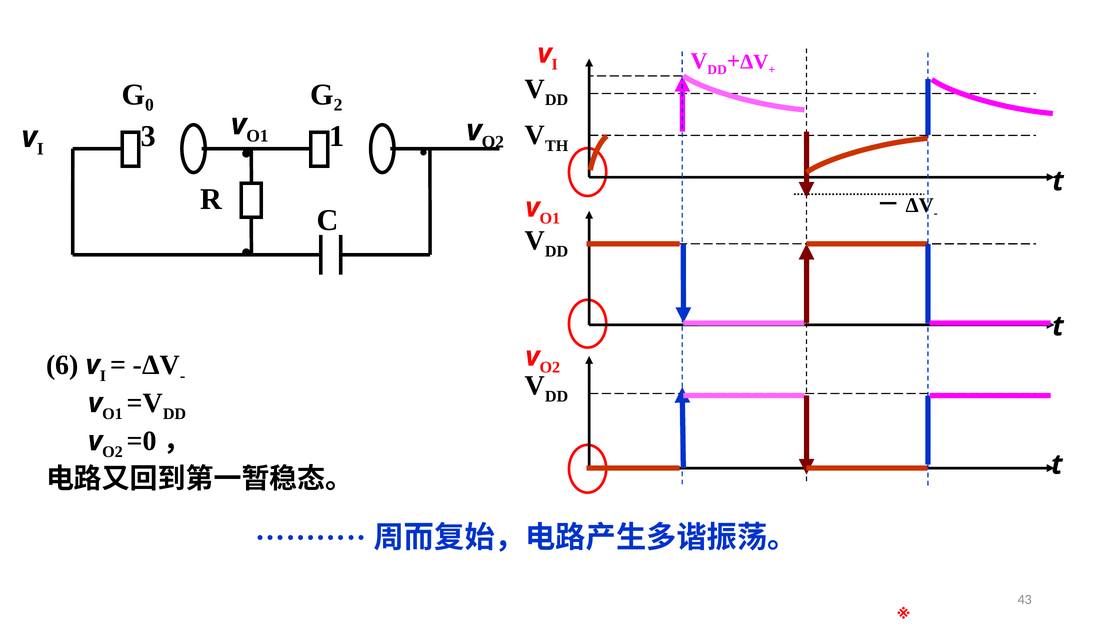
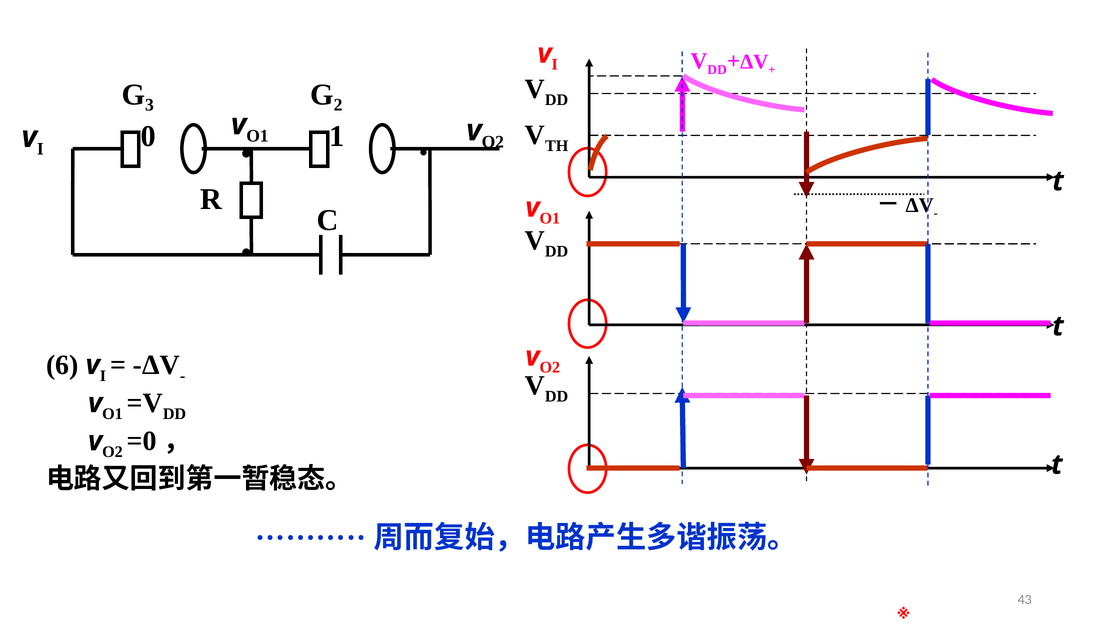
0: 0 -> 3 (149, 105)
3: 3 -> 0 (148, 136)
